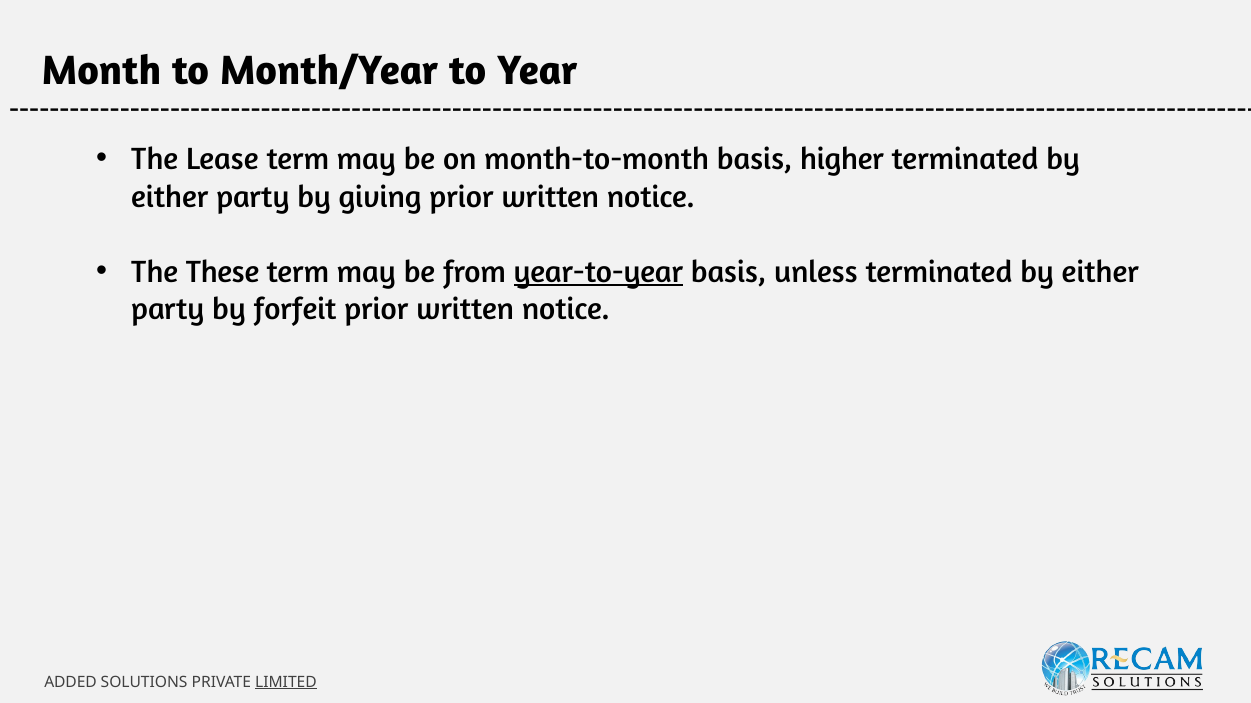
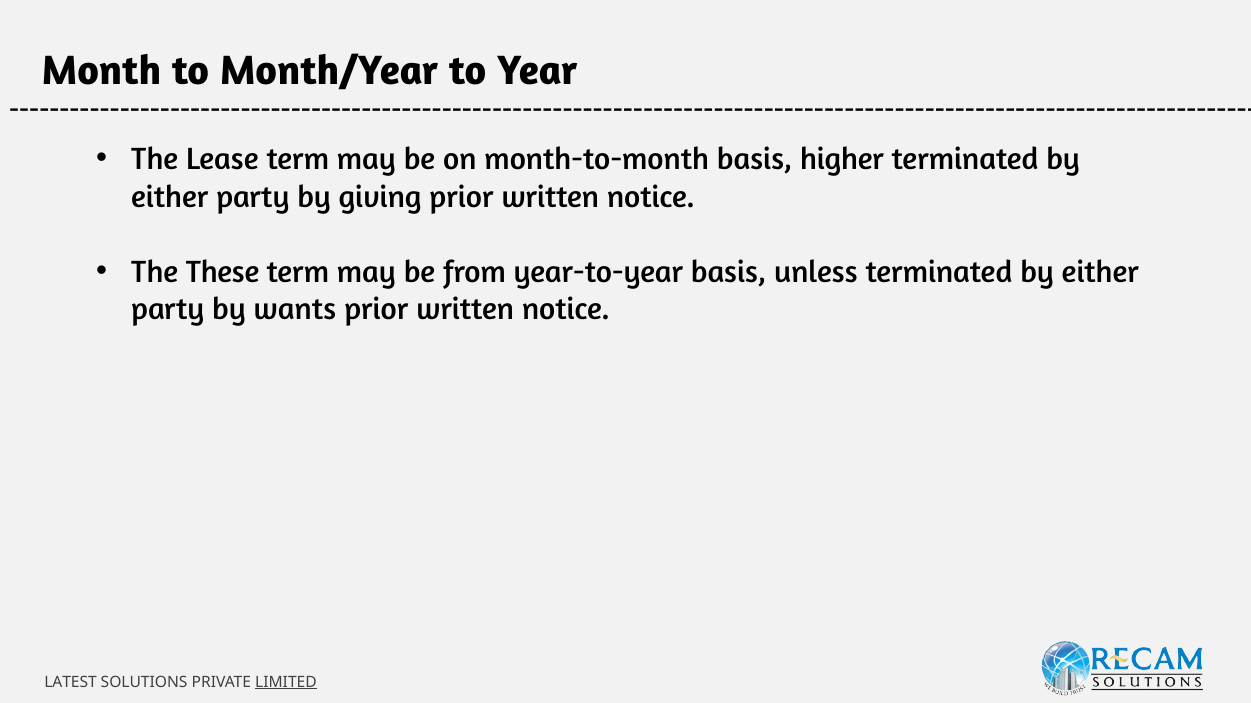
year-to-year underline: present -> none (598, 272)
forfeit: forfeit -> wants (295, 310)
ADDED: ADDED -> LATEST (71, 683)
